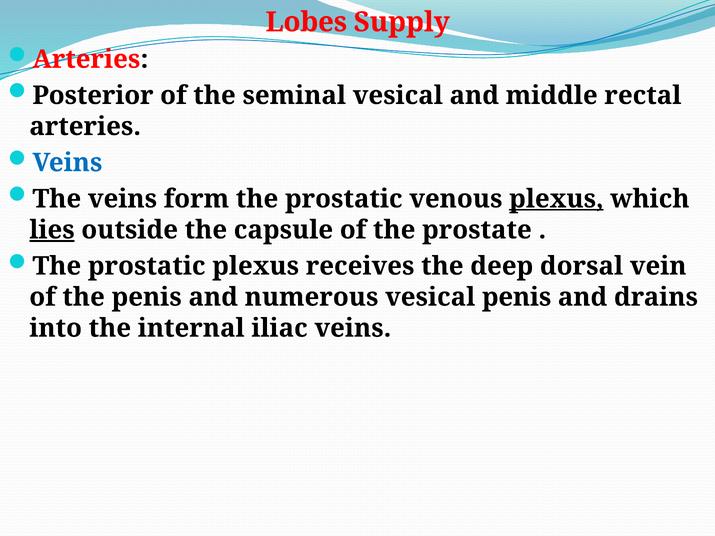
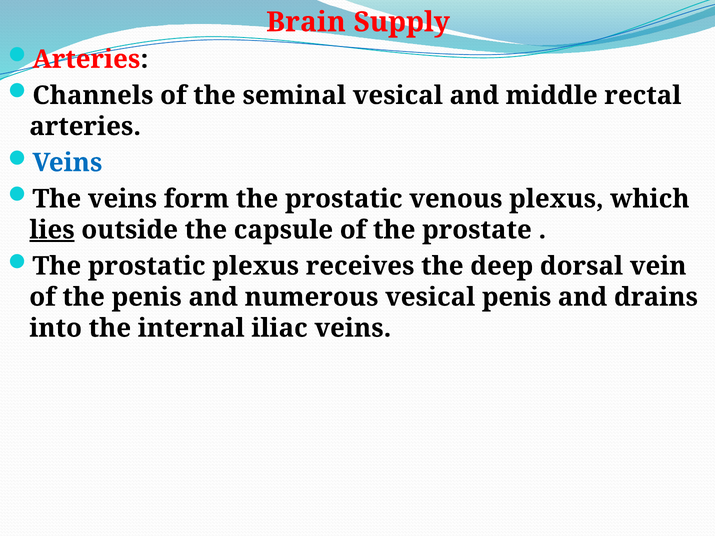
Lobes: Lobes -> Brain (306, 22)
Posterior: Posterior -> Channels (93, 96)
plexus underline: present -> none (556, 199)
